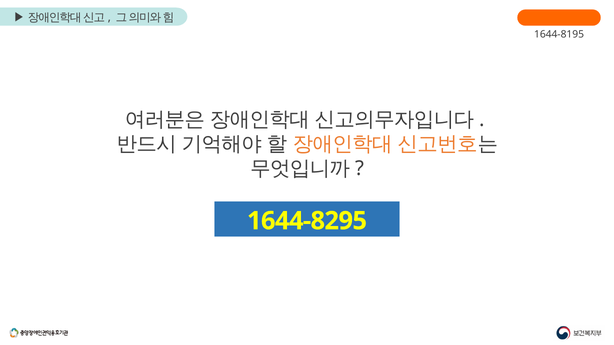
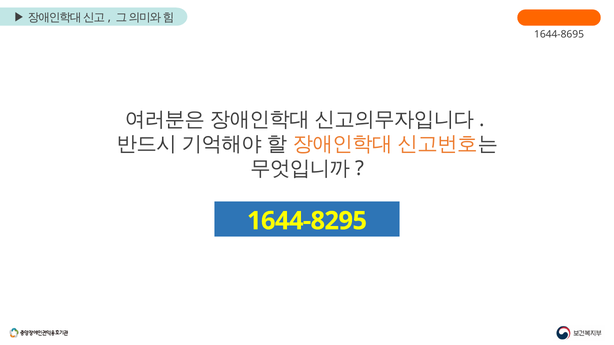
1644-8195: 1644-8195 -> 1644-8695 (559, 34)
